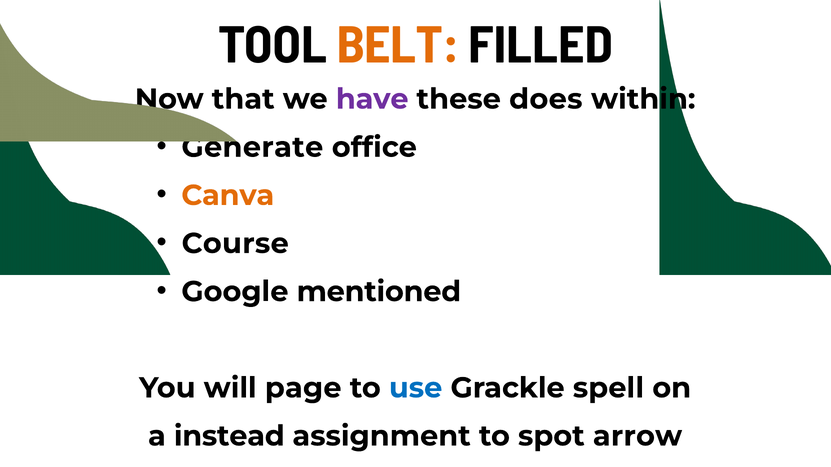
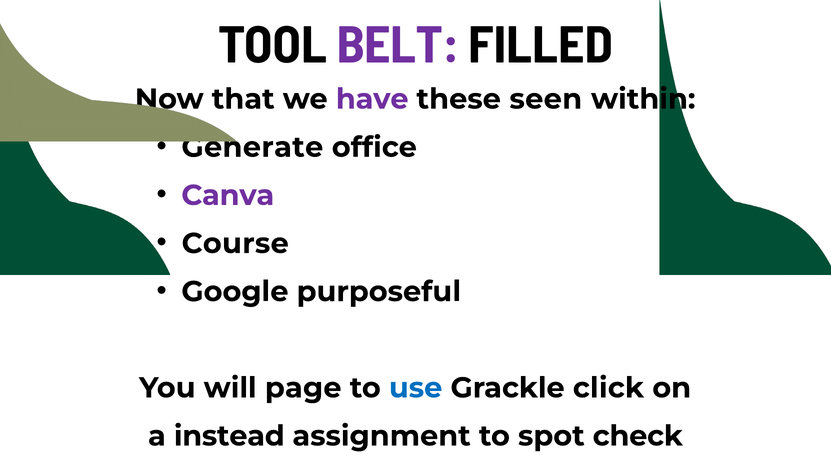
BELT colour: orange -> purple (398, 46)
does: does -> seen (546, 99)
Canva colour: orange -> purple (228, 196)
mentioned: mentioned -> purposeful (379, 292)
spell: spell -> click (608, 388)
arrow: arrow -> check (638, 436)
